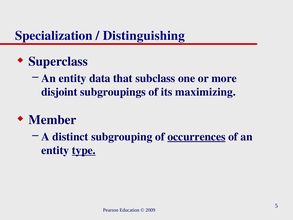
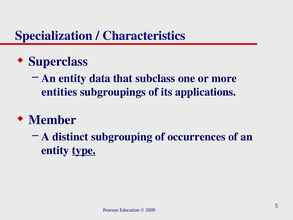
Distinguishing: Distinguishing -> Characteristics (144, 36)
disjoint: disjoint -> entities (59, 92)
maximizing: maximizing -> applications (206, 92)
occurrences underline: present -> none (196, 137)
